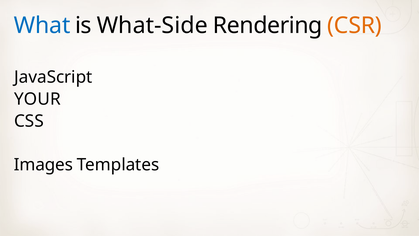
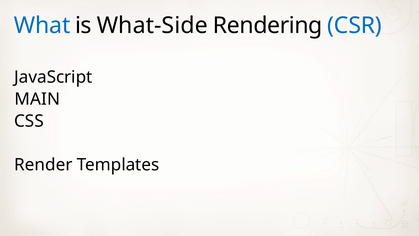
CSR colour: orange -> blue (355, 25)
YOUR: YOUR -> MAIN (37, 99)
Images: Images -> Render (43, 165)
